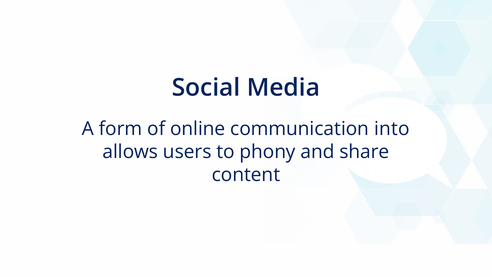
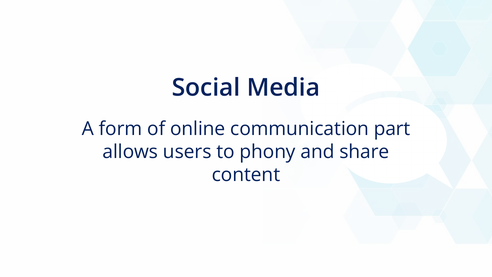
into: into -> part (392, 129)
